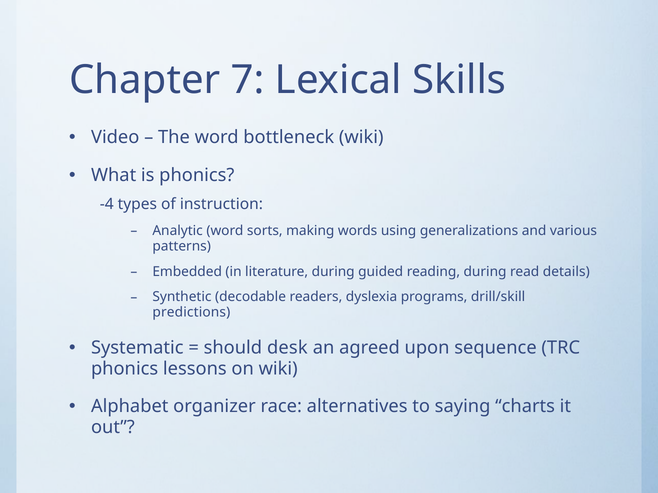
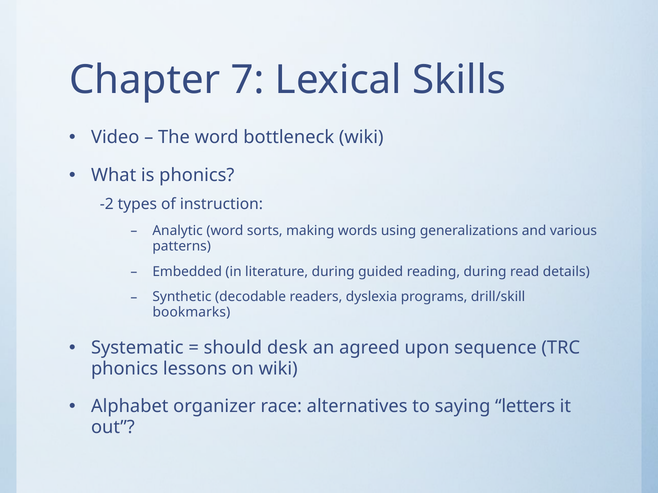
-4: -4 -> -2 (107, 204)
predictions: predictions -> bookmarks (191, 313)
charts: charts -> letters (525, 407)
